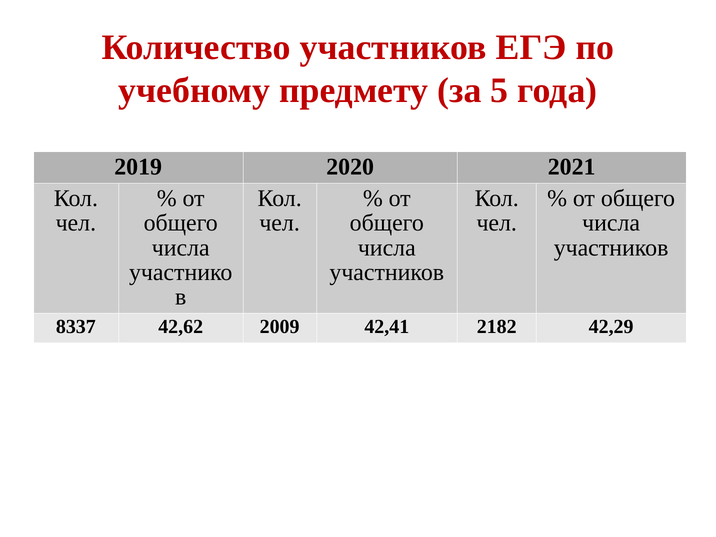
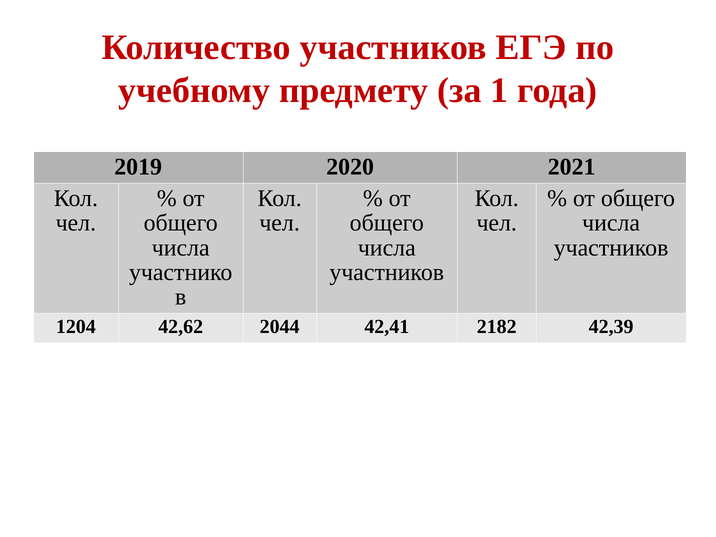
5: 5 -> 1 (499, 90)
8337: 8337 -> 1204 (76, 327)
2009: 2009 -> 2044 (280, 327)
42,29: 42,29 -> 42,39 (611, 327)
